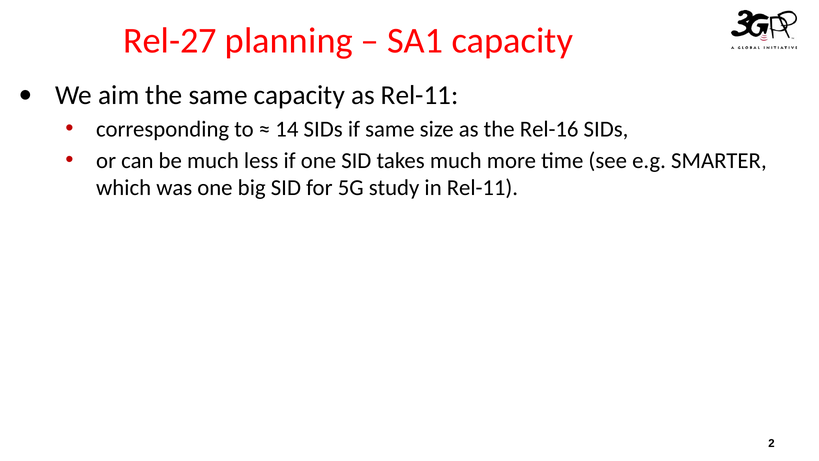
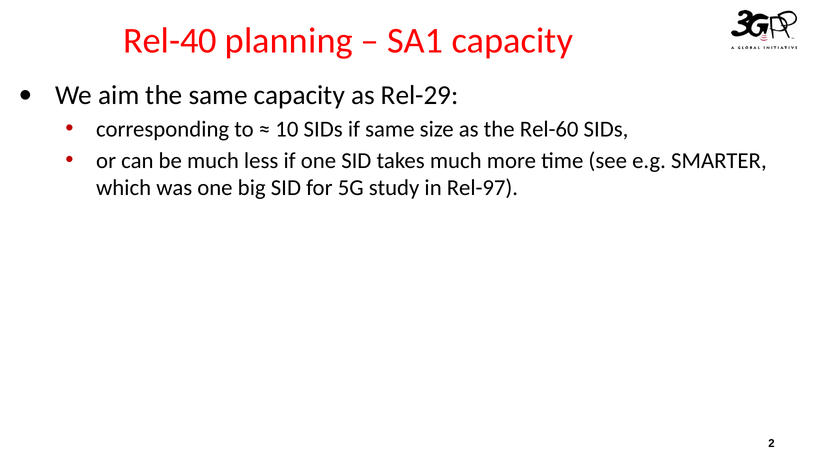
Rel-27: Rel-27 -> Rel-40 (170, 41)
as Rel-11: Rel-11 -> Rel-29 (420, 95)
14: 14 -> 10 (287, 129)
Rel-16: Rel-16 -> Rel-60 (549, 129)
in Rel-11: Rel-11 -> Rel-97 (482, 188)
